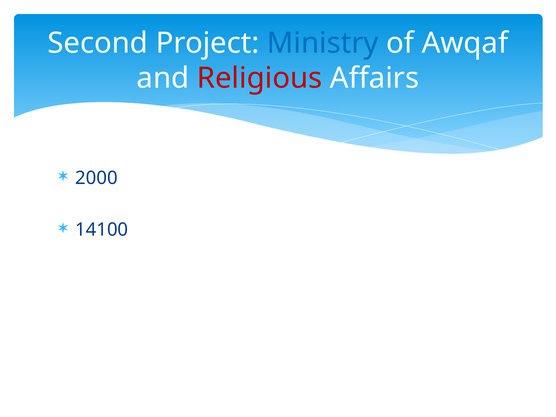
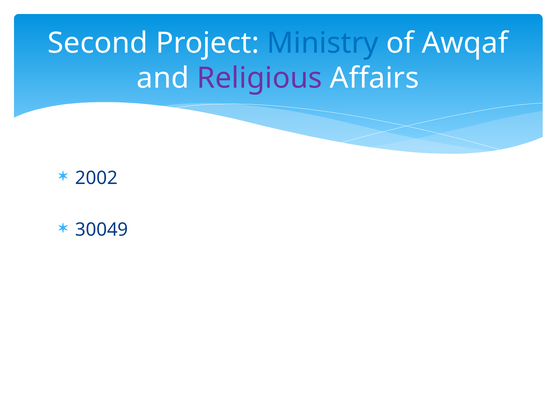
Religious colour: red -> purple (260, 78)
2000: 2000 -> 2002 (96, 178)
14100: 14100 -> 30049 (102, 230)
